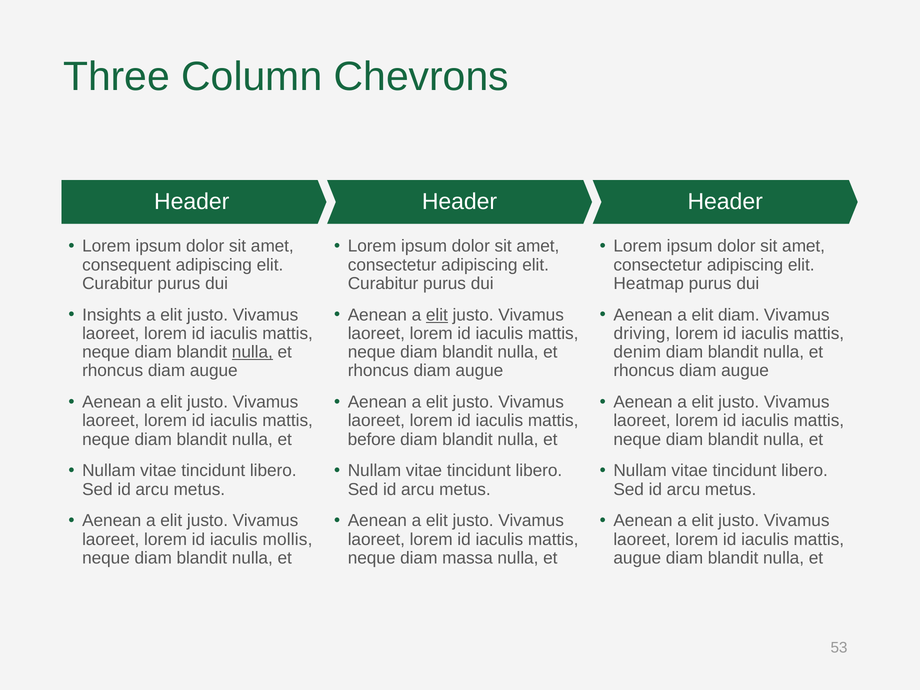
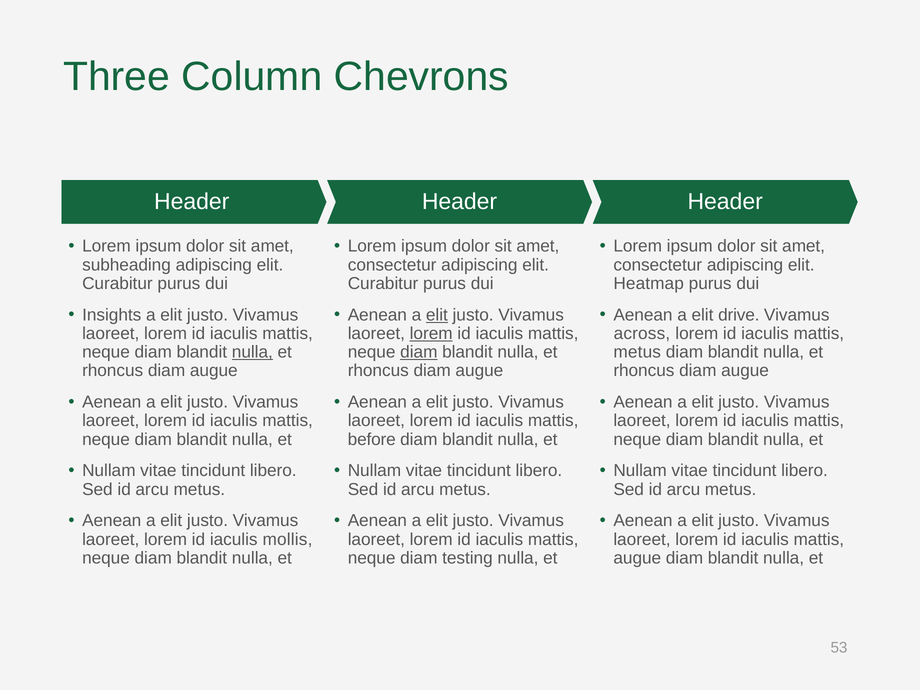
consequent: consequent -> subheading (127, 265)
elit diam: diam -> drive (739, 315)
lorem underline: none -> present (431, 333)
driving: driving -> across (642, 333)
diam underline: none -> present (419, 352)
denim: denim -> metus (637, 352)
massa: massa -> testing (467, 558)
